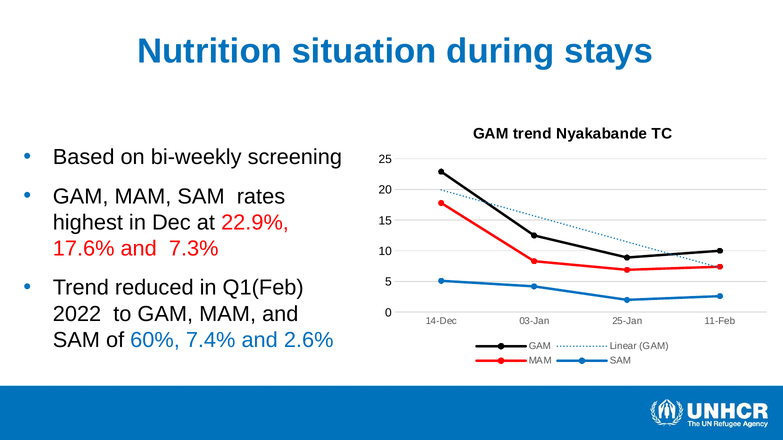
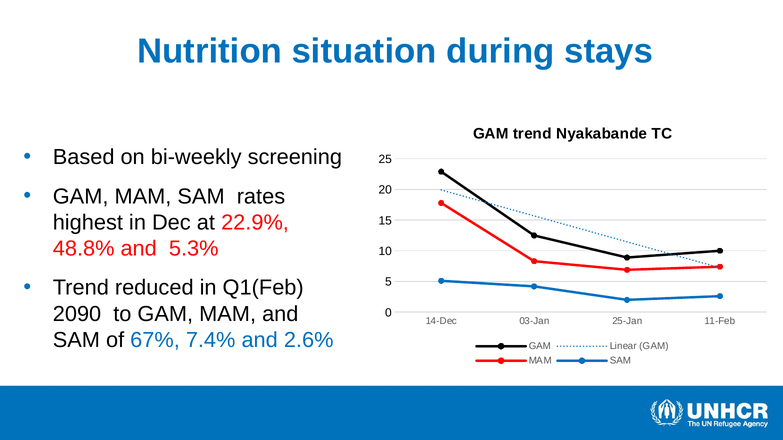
17.6%: 17.6% -> 48.8% (84, 249)
7.3%: 7.3% -> 5.3% (194, 249)
2022: 2022 -> 2090 (77, 314)
60%: 60% -> 67% (155, 340)
